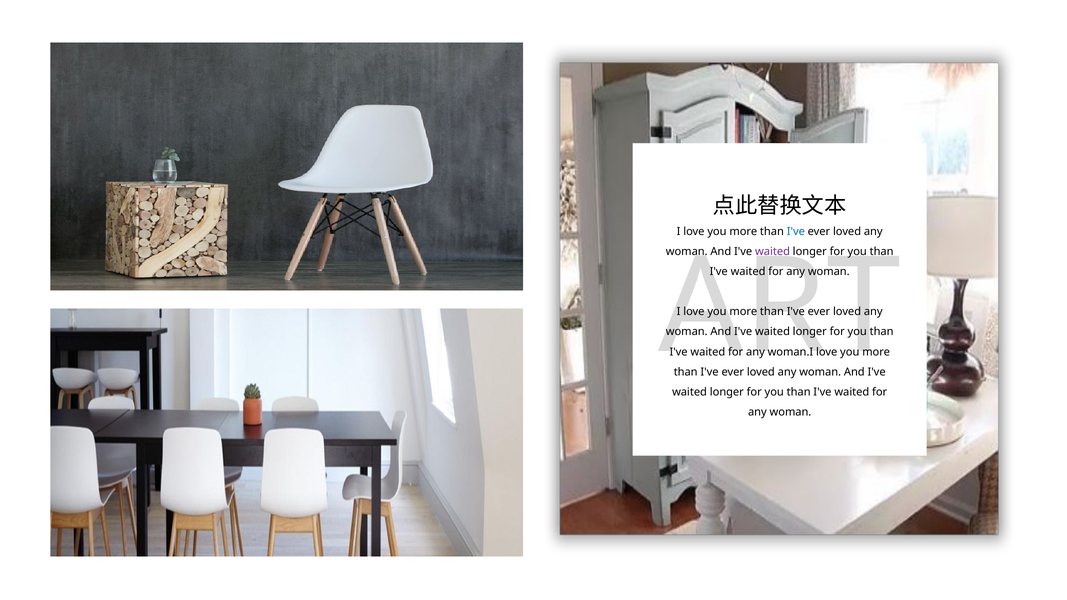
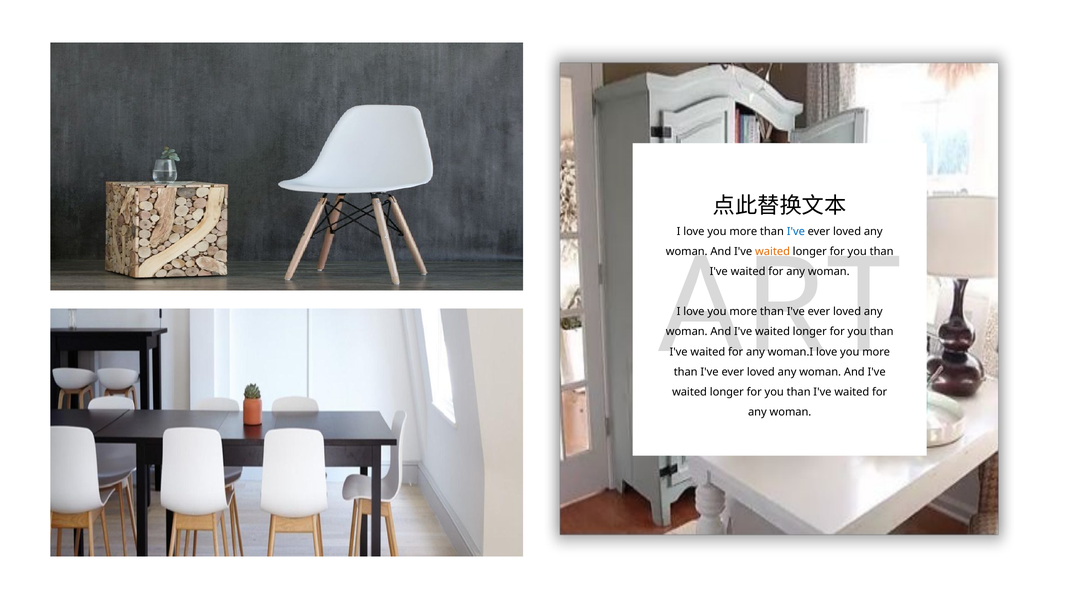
waited colour: purple -> orange (773, 252)
